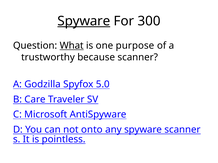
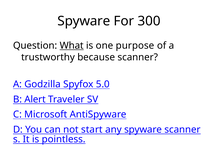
Spyware underline: present -> none (84, 21)
Care: Care -> Alert (35, 100)
onto: onto -> start (92, 130)
